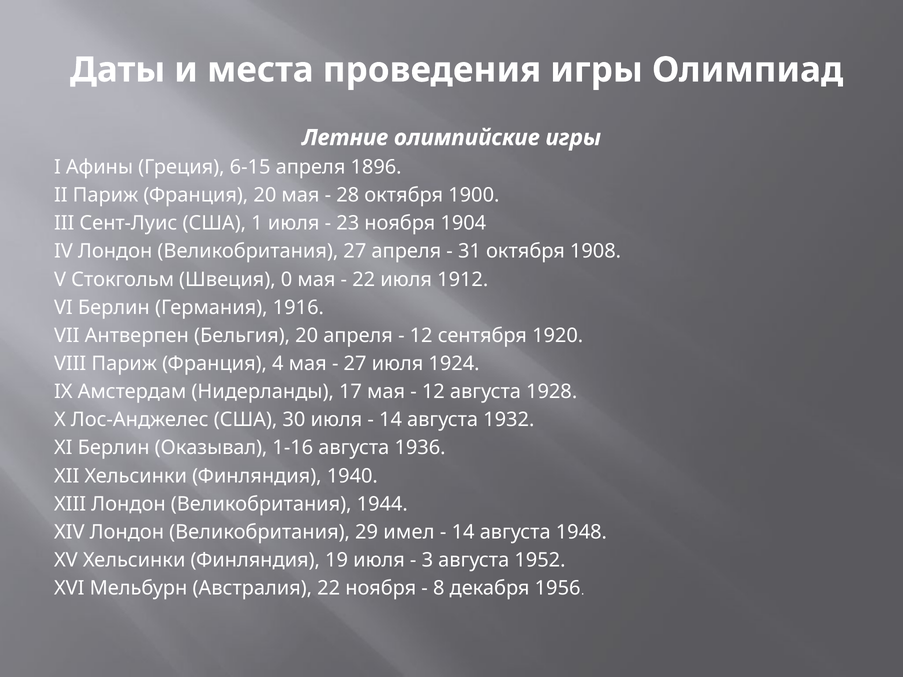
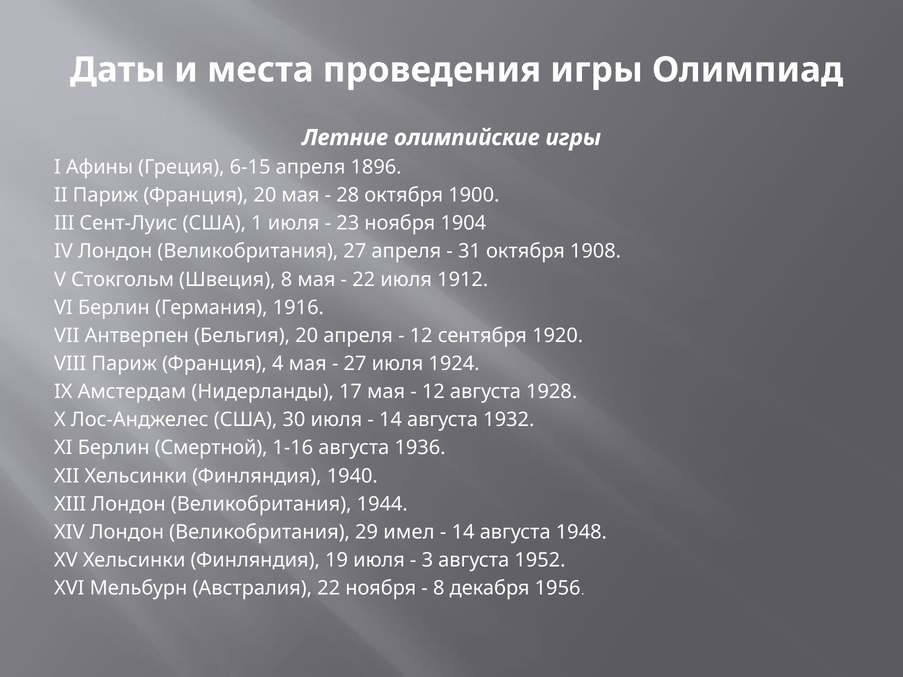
Швеция 0: 0 -> 8 (287, 279)
Оказывал: Оказывал -> Смертной (211, 448)
